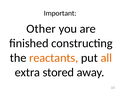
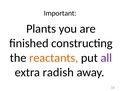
Other: Other -> Plants (41, 29)
all colour: orange -> purple (106, 58)
stored: stored -> radish (58, 73)
